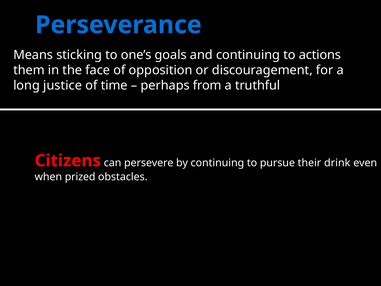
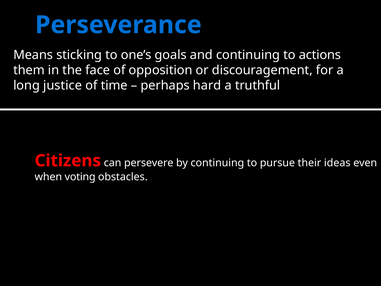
from: from -> hard (207, 85)
drink: drink -> ideas (337, 163)
prized: prized -> voting (80, 177)
